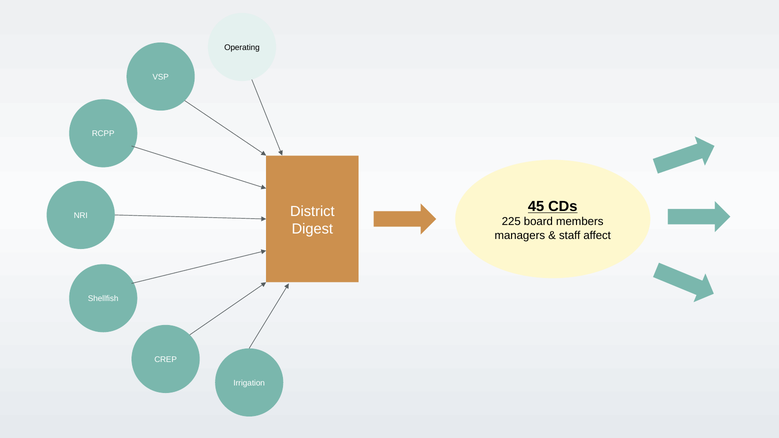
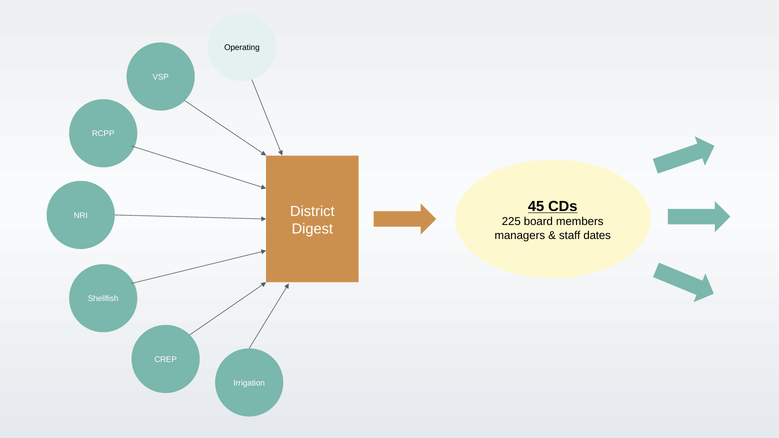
affect: affect -> dates (597, 235)
